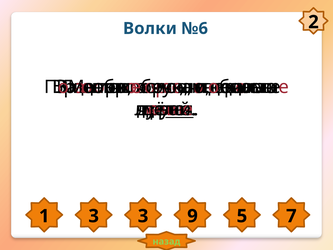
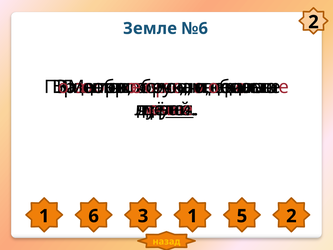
Волки: Волки -> Земле (150, 28)
1 3: 3 -> 6 (94, 216)
3 9: 9 -> 1 (193, 216)
5 7: 7 -> 2 (291, 216)
назад colour: light green -> yellow (166, 241)
